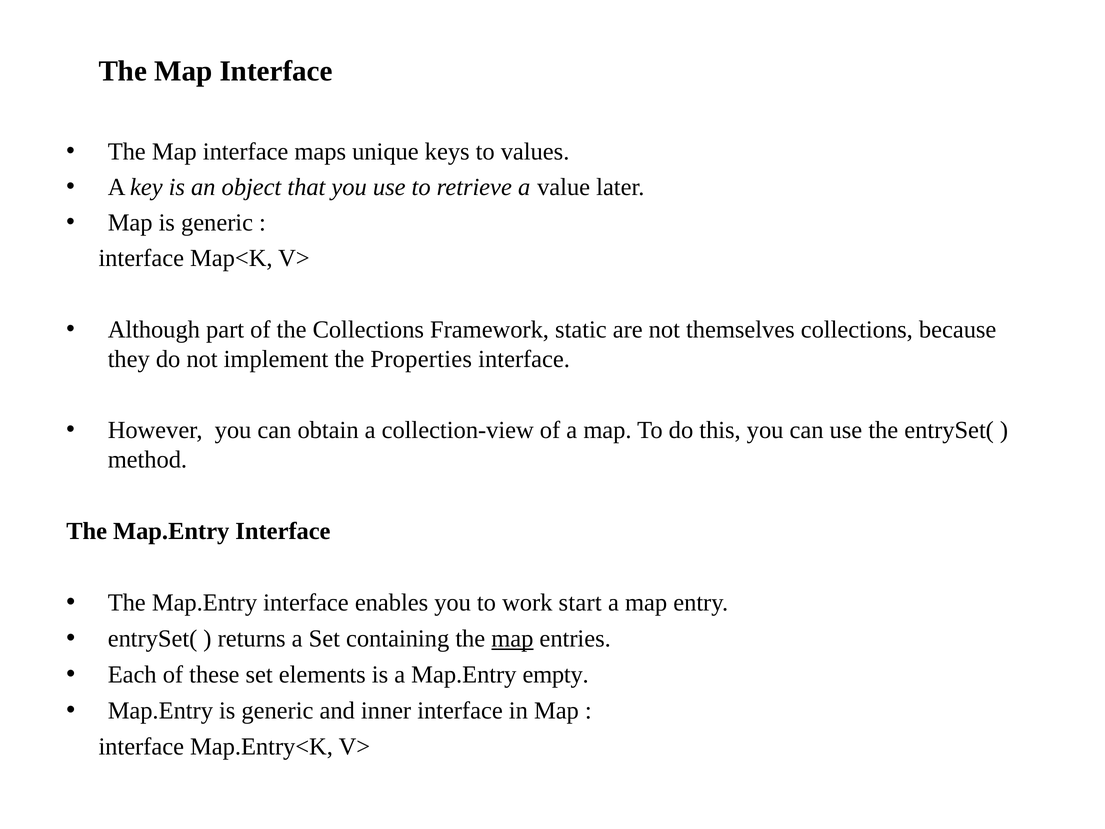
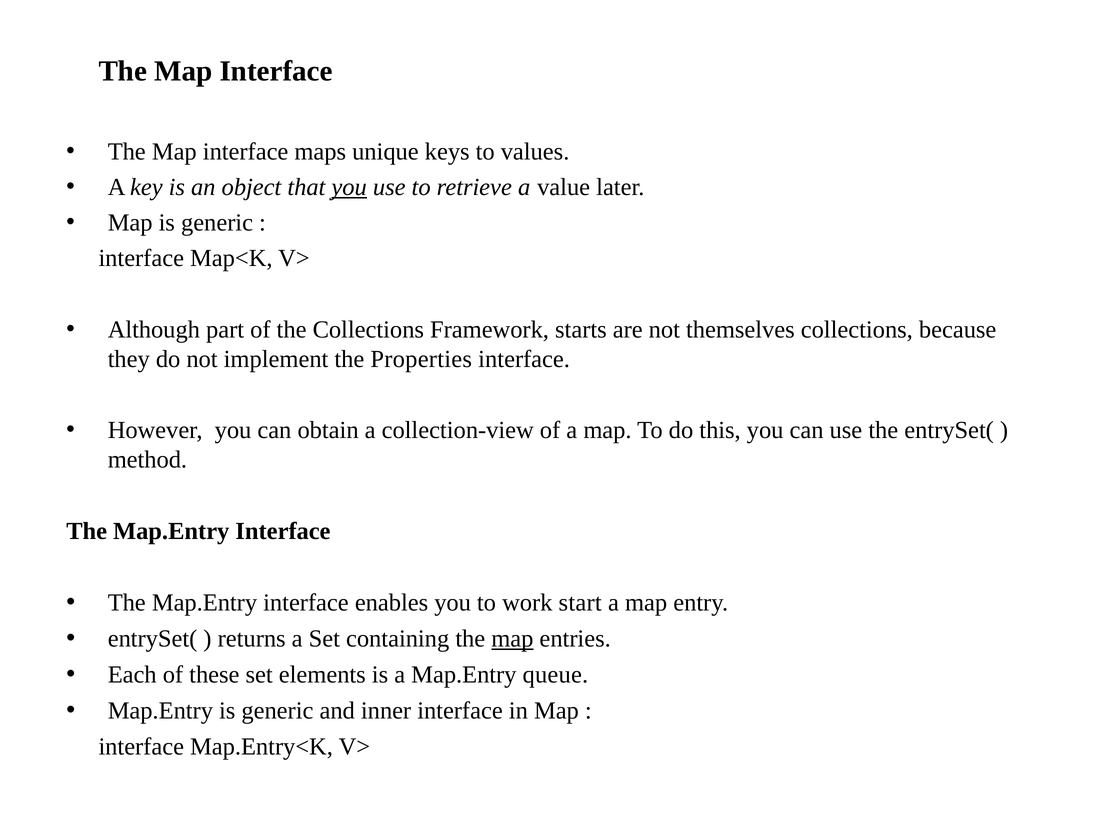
you underline: none -> present (349, 187)
static: static -> starts (581, 329)
empty: empty -> queue (555, 674)
